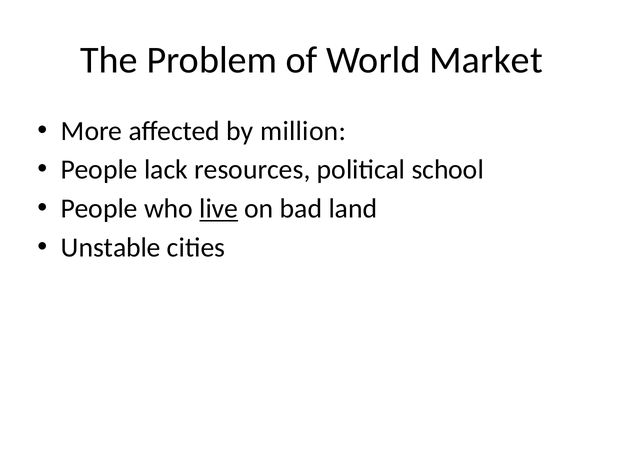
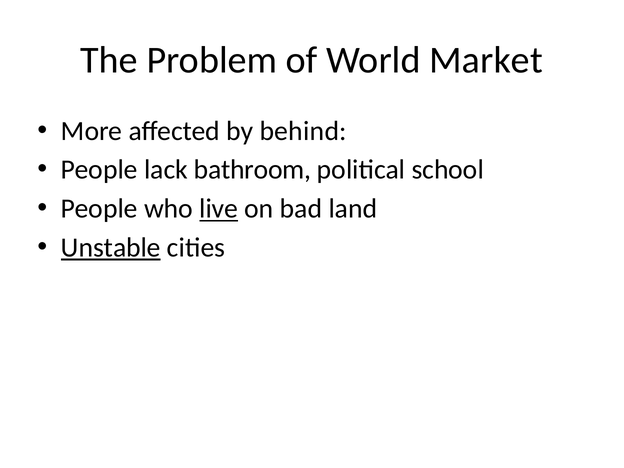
million: million -> behind (303, 131)
resources: resources -> bathroom (253, 170)
Unstable underline: none -> present (111, 248)
